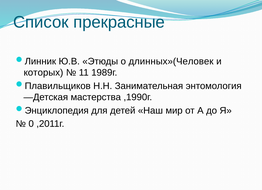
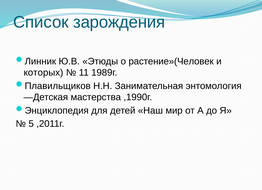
прекрасные: прекрасные -> зарождения (119, 22)
длинных»(Человек: длинных»(Человек -> растение»(Человек (171, 61)
0: 0 -> 5 (31, 124)
